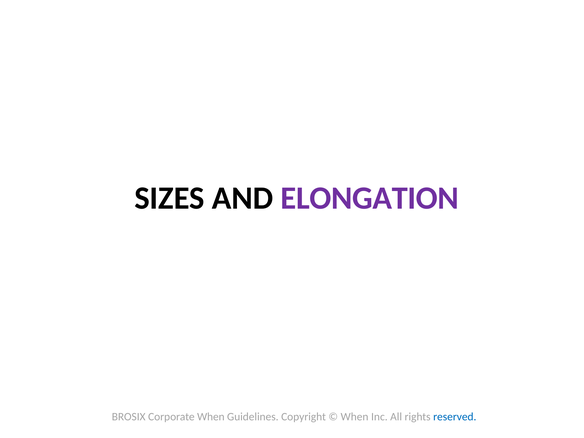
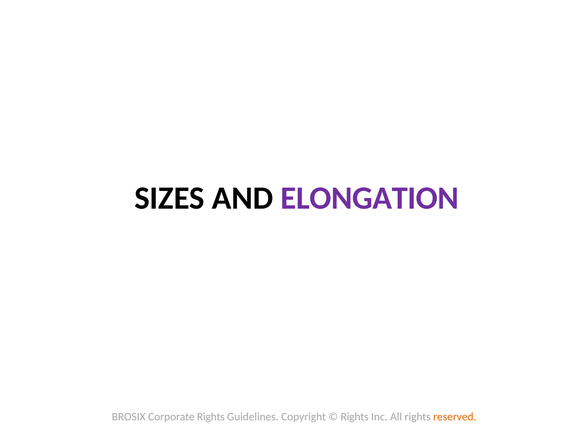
Corporate When: When -> Rights (211, 417)
When: When -> Rights (355, 417)
reserved colour: blue -> orange (455, 417)
